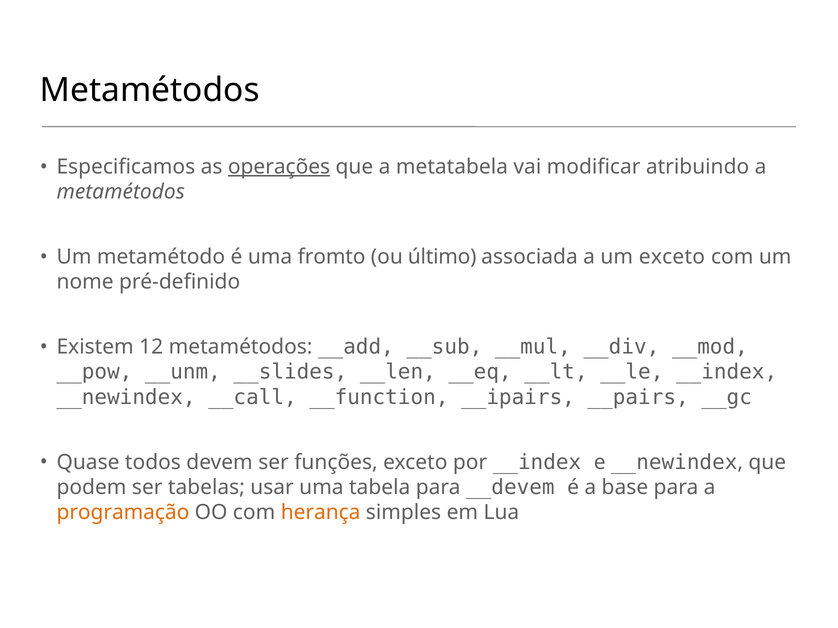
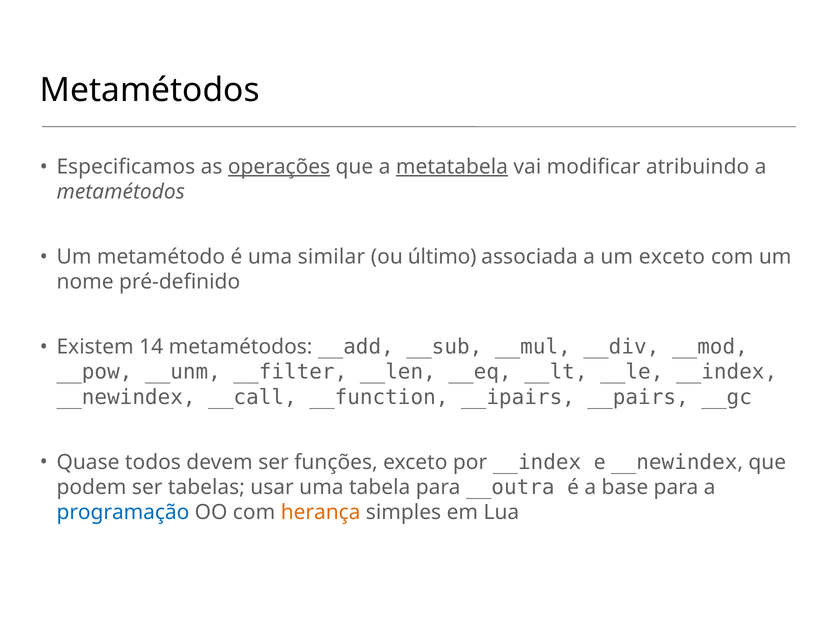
metatabela underline: none -> present (452, 167)
fromto: fromto -> similar (331, 257)
12: 12 -> 14 (151, 347)
__slides: __slides -> __filter (290, 372)
__devem: __devem -> __outra (510, 488)
programação colour: orange -> blue (123, 513)
